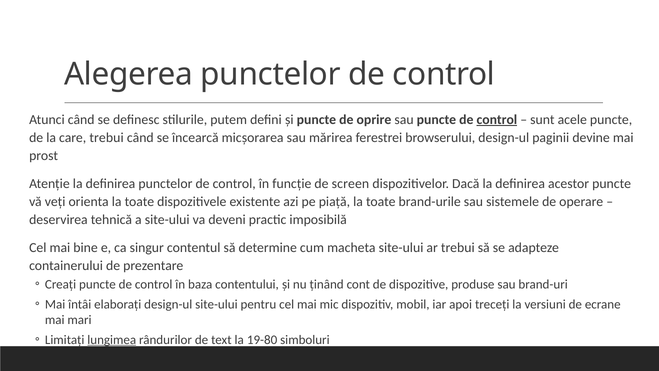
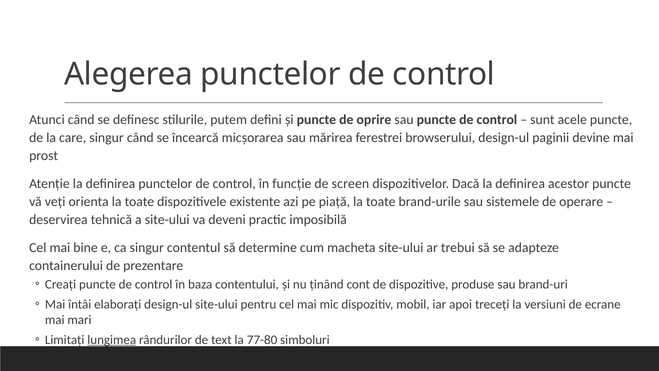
control underline: present -> none (497, 119)
care trebui: trebui -> singur (107, 138)
19-80: 19-80 -> 77-80 (262, 339)
